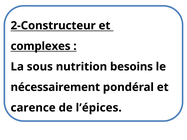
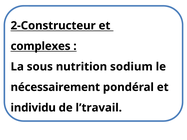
besoins: besoins -> sodium (131, 67)
carence: carence -> individu (33, 108)
l’épices: l’épices -> l’travail (99, 108)
